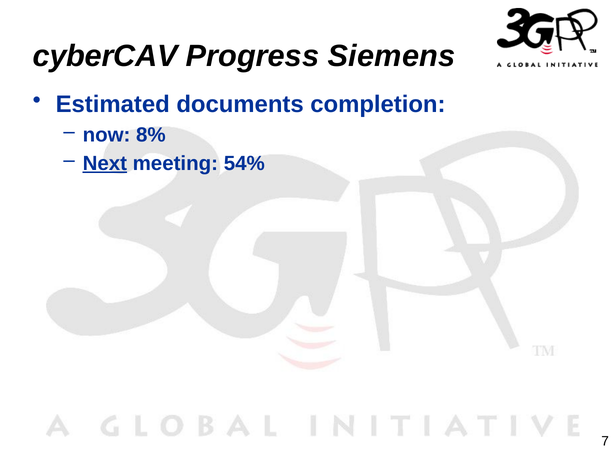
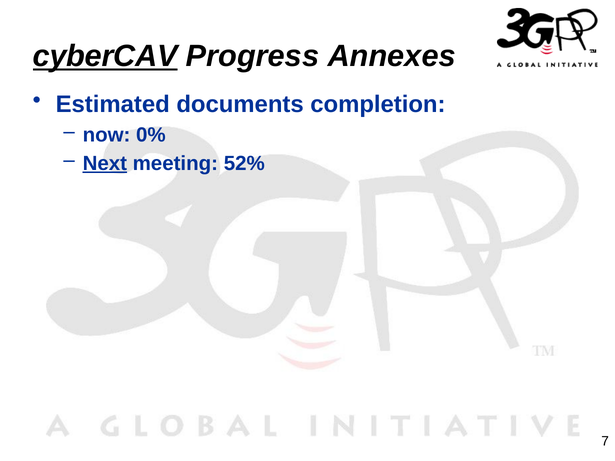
cyberCAV underline: none -> present (105, 56)
Siemens: Siemens -> Annexes (392, 56)
8%: 8% -> 0% (151, 135)
54%: 54% -> 52% (244, 164)
